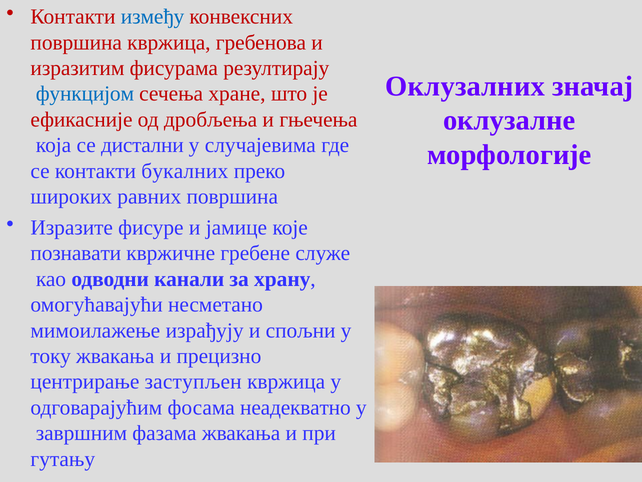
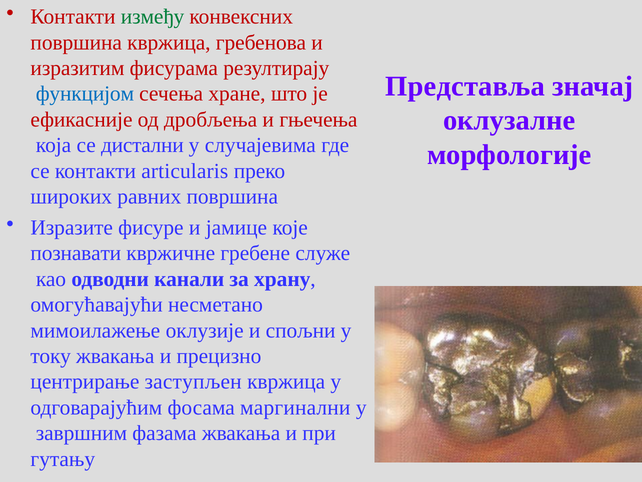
између colour: blue -> green (153, 17)
Оклузалних: Оклузалних -> Представља (465, 86)
букалних: букалних -> articularis (185, 171)
израђују: израђују -> оклузије (205, 330)
неадекватно: неадекватно -> маргинални (295, 407)
